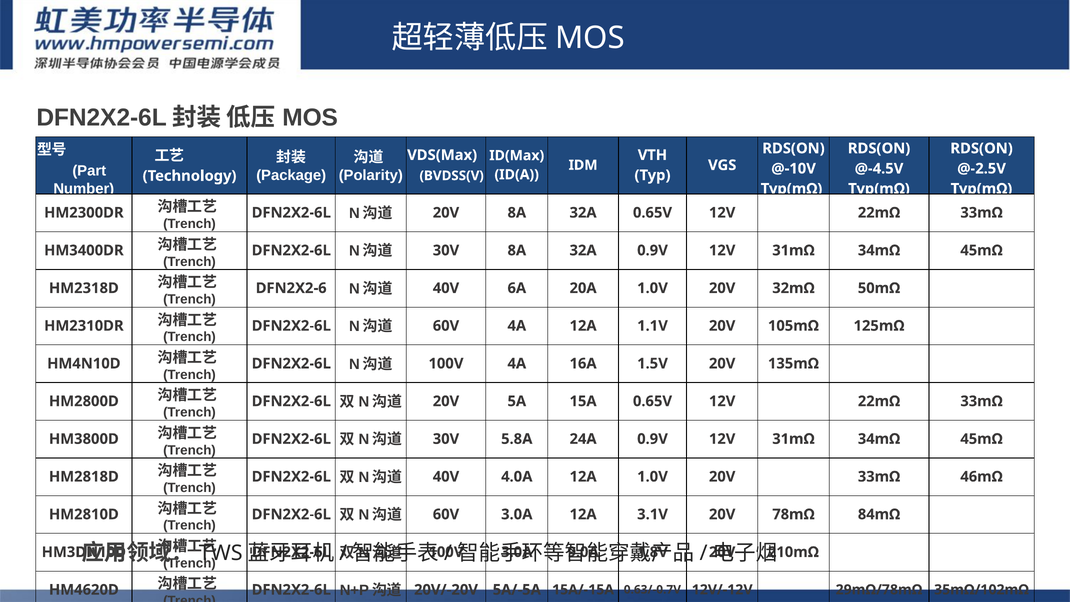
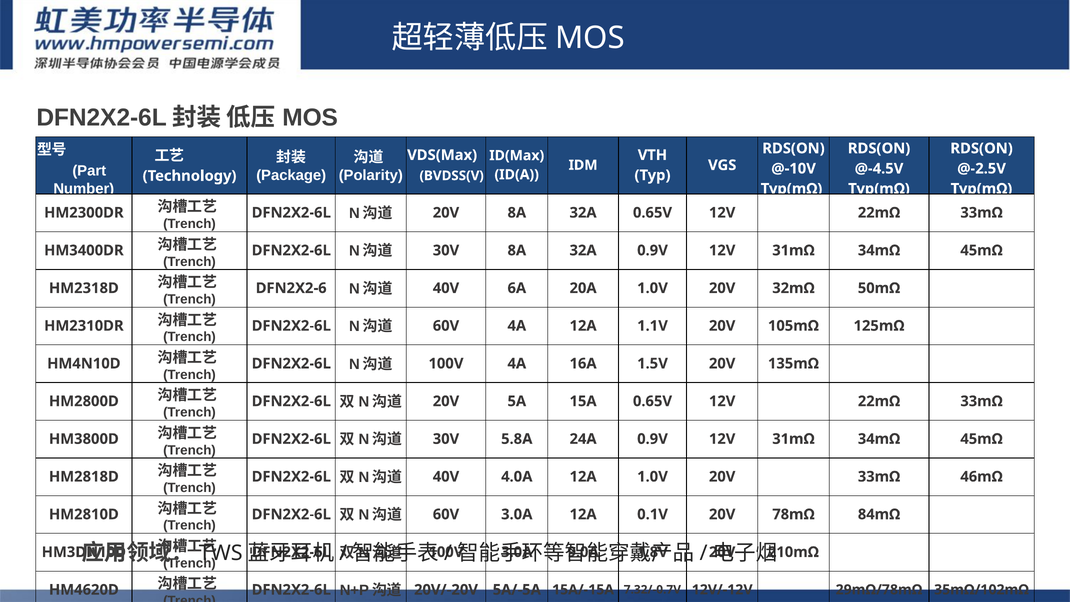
3.1V: 3.1V -> 0.1V (653, 514)
0.63/-0.7V: 0.63/-0.7V -> 7.32/-0.7V (652, 590)
